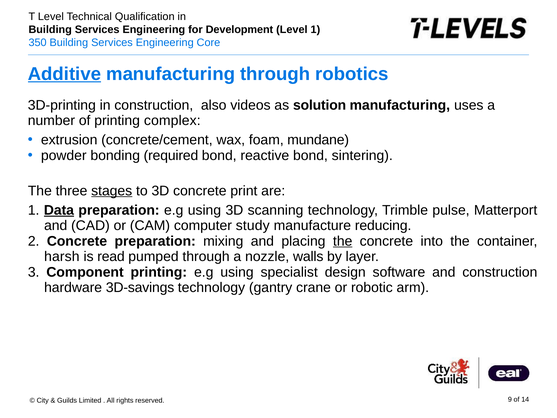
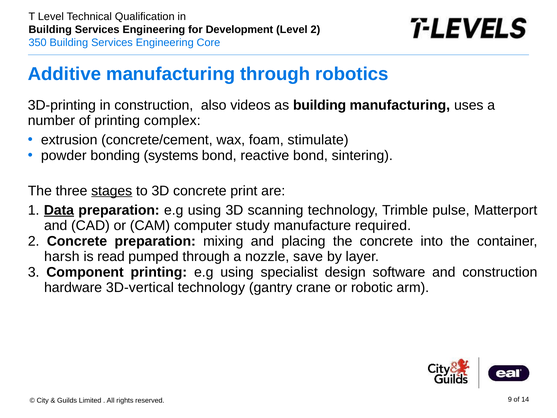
1: 1 -> 2 (315, 29)
Additive underline: present -> none (64, 74)
as solution: solution -> building (320, 105)
mundane: mundane -> stimulate (318, 140)
required: required -> systems (171, 155)
reducing: reducing -> required (383, 225)
the underline: present -> none (343, 241)
walls: walls -> save (308, 256)
3D-savings: 3D-savings -> 3D-vertical (140, 287)
